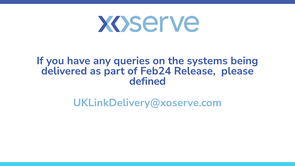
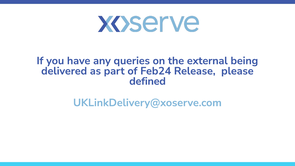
systems: systems -> external (207, 61)
